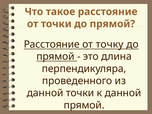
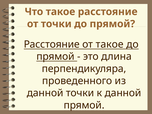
от точку: точку -> такое (110, 44)
